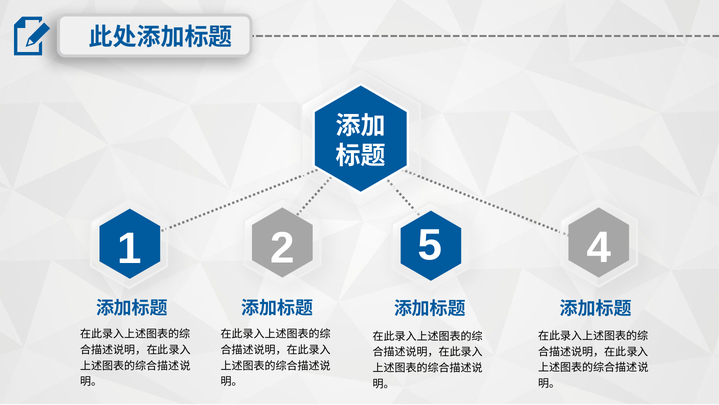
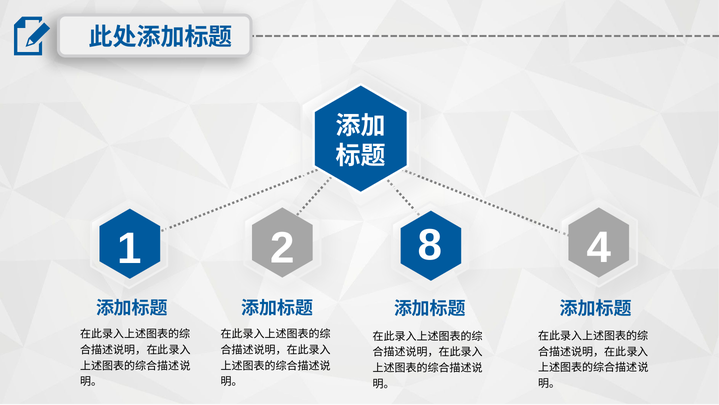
5: 5 -> 8 (430, 245)
